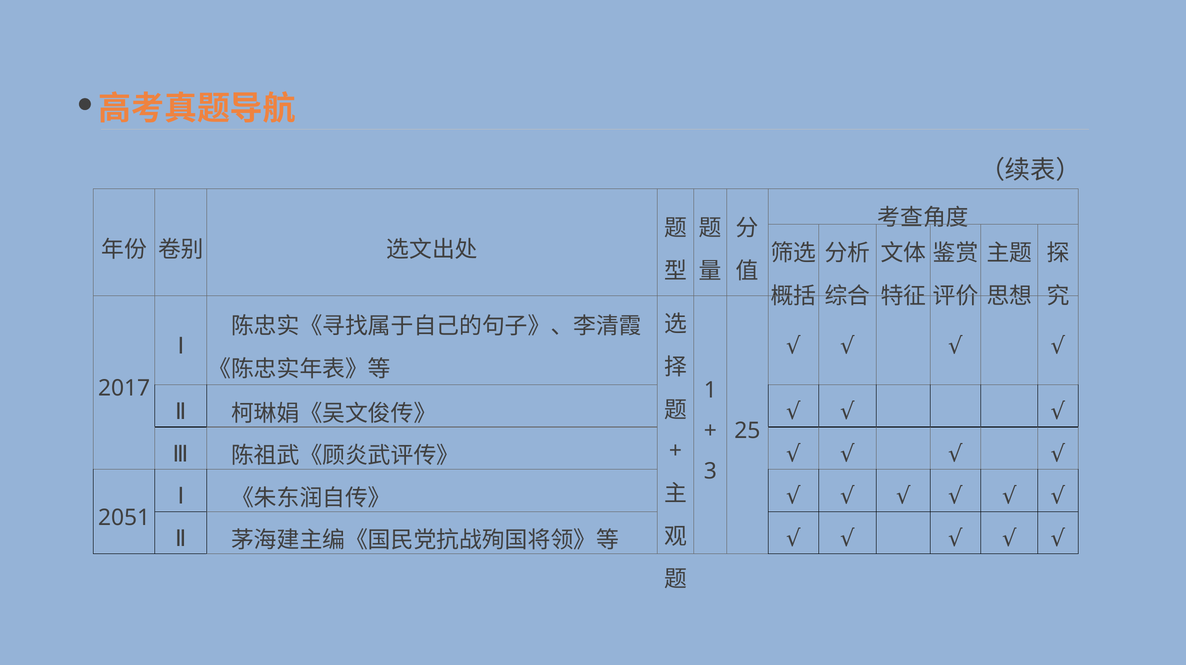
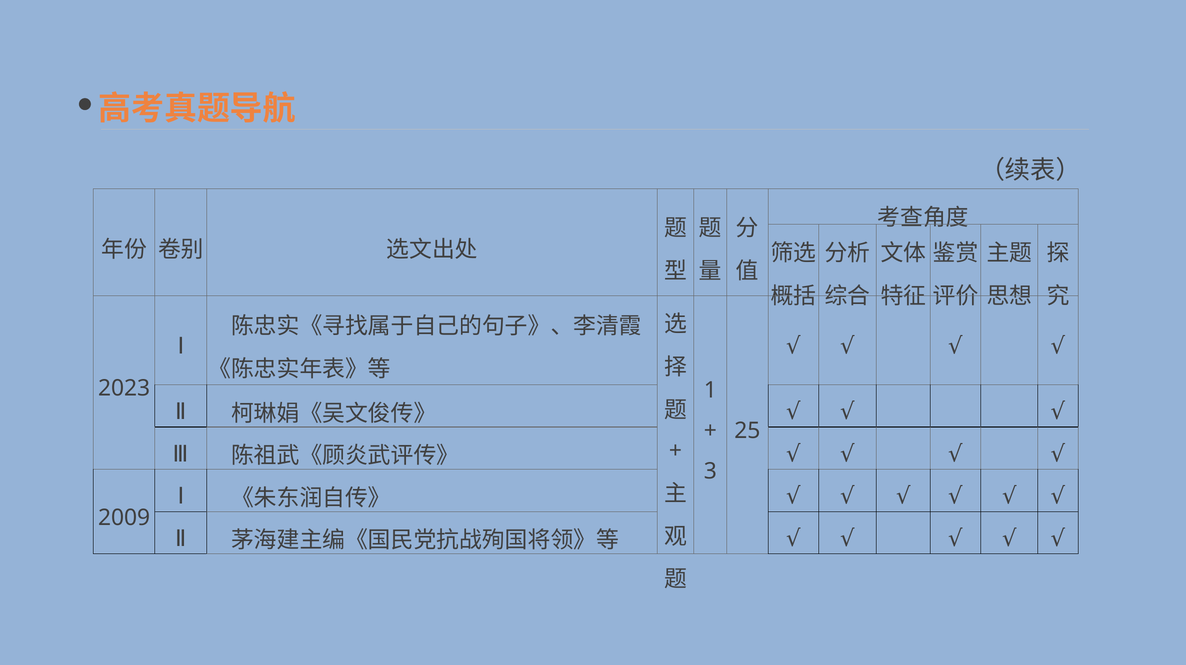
2017: 2017 -> 2023 (124, 388)
2051: 2051 -> 2009 (124, 517)
